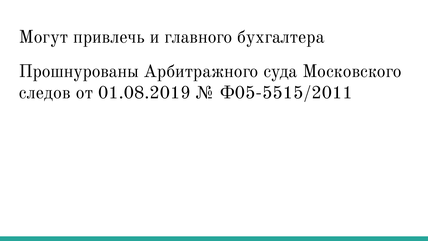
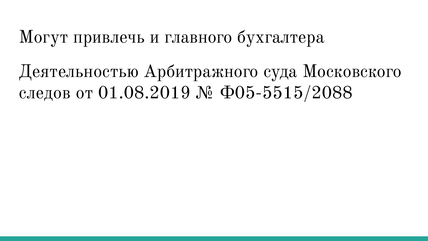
Прошнурованы: Прошнурованы -> Деятельностью (79, 71)
Ф05-5515/2011: Ф05-5515/2011 -> Ф05-5515/2088 (286, 92)
